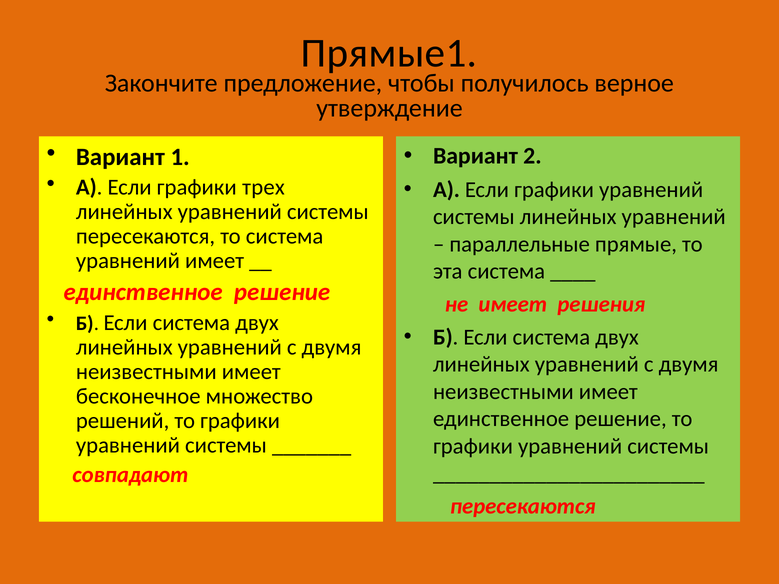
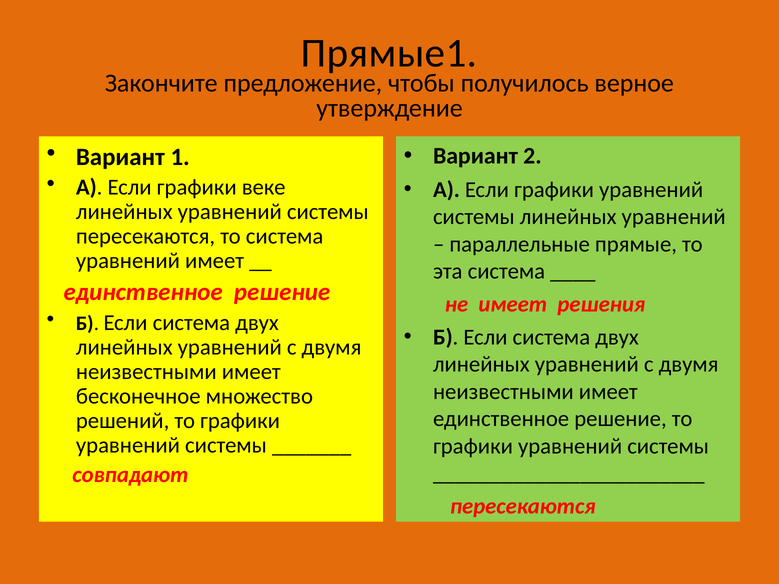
трех: трех -> веке (264, 187)
